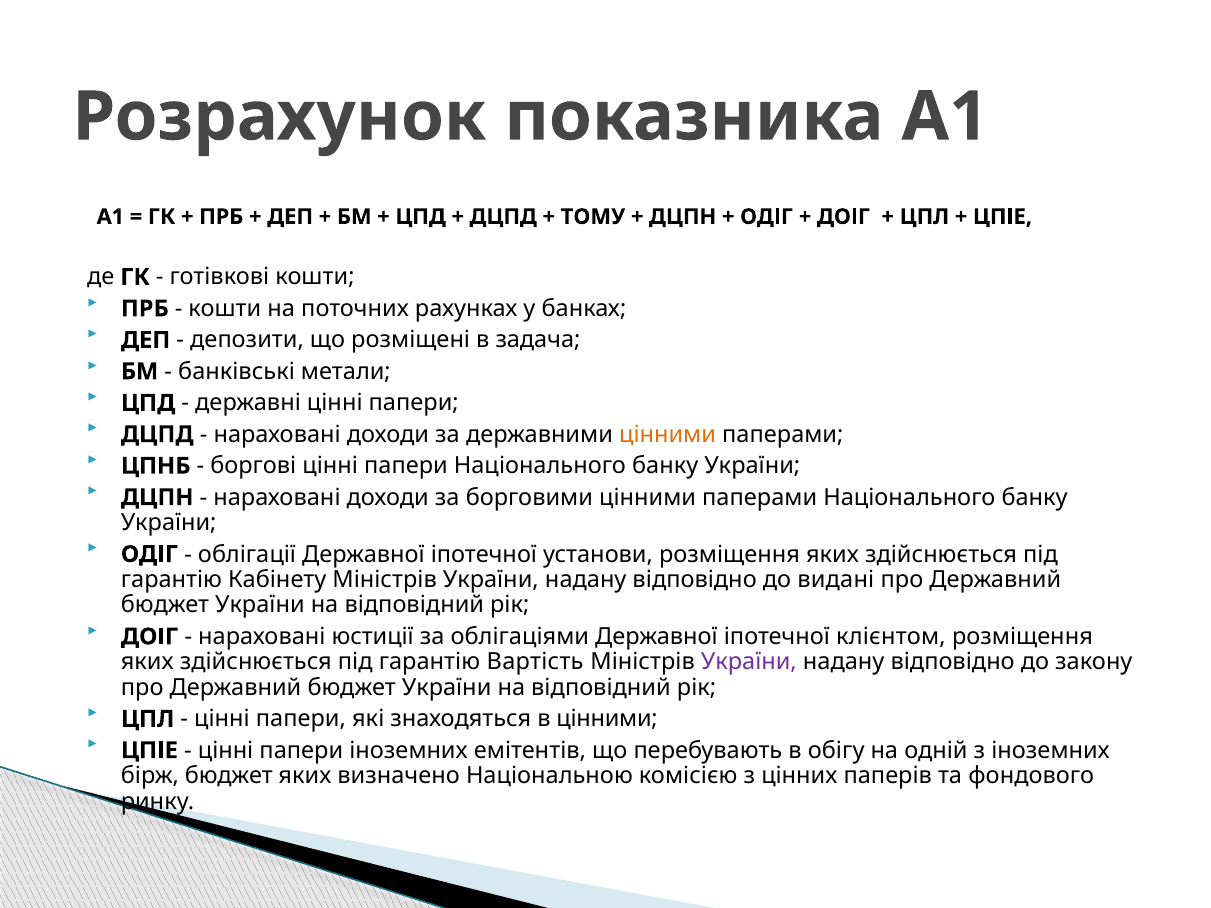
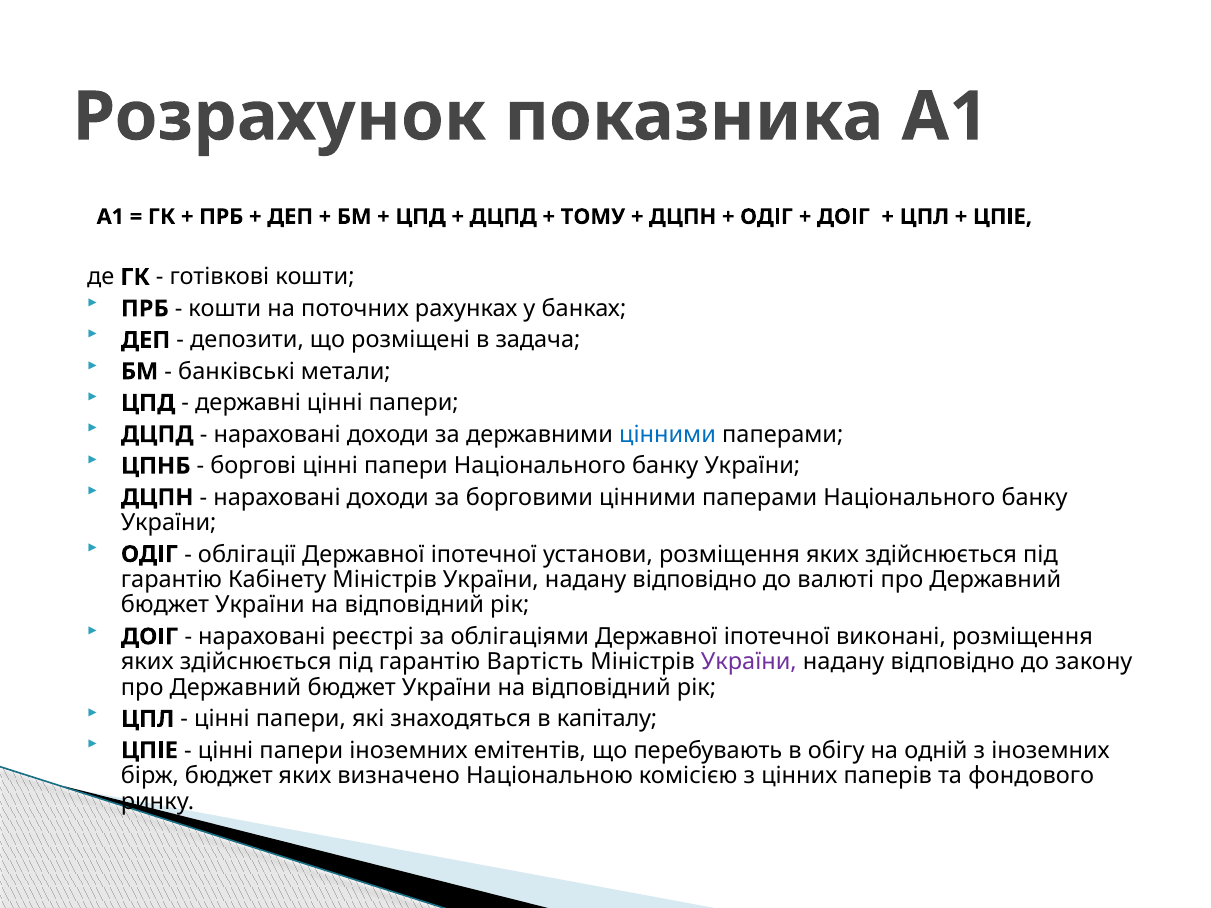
цінними colour: orange -> blue (668, 435)
видані: видані -> валюті (836, 580)
юстиції: юстиції -> реєстрі (373, 637)
клієнтом: клієнтом -> виконані (891, 637)
в цінними: цінними -> капіталу (607, 719)
